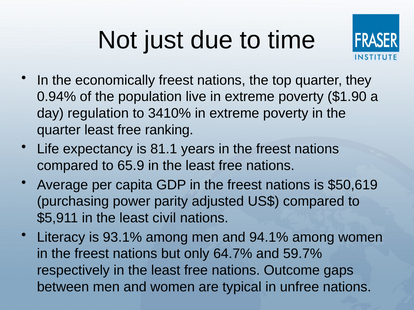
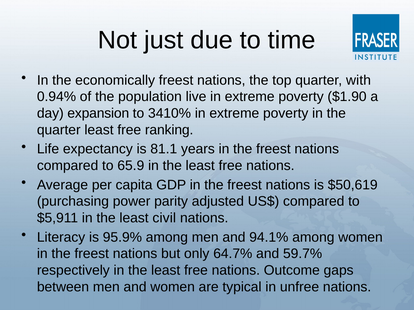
they: they -> with (359, 80)
regulation: regulation -> expansion (98, 113)
93.1%: 93.1% -> 95.9% (122, 238)
